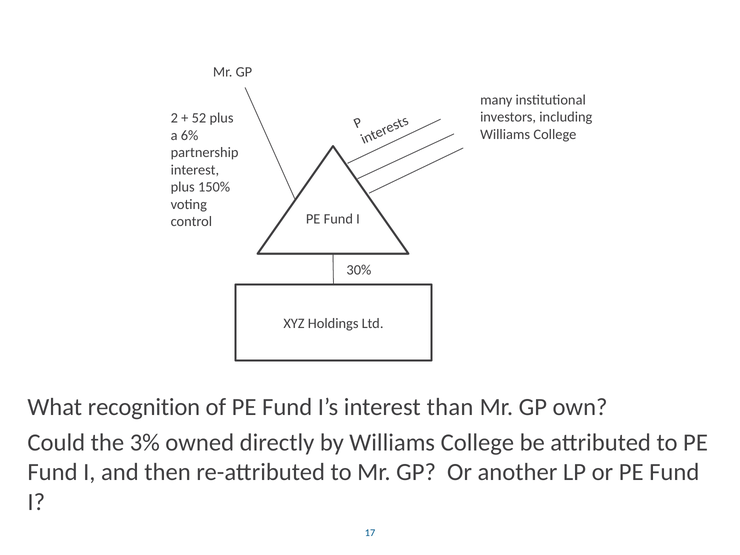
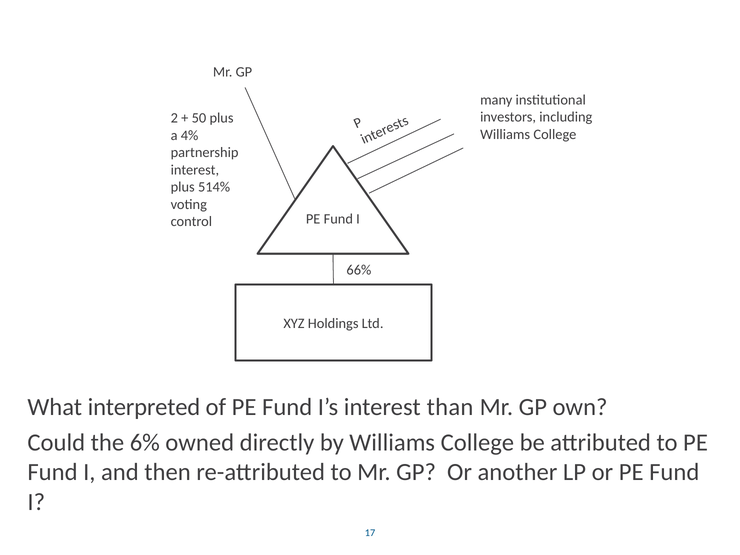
52: 52 -> 50 (199, 118)
6%: 6% -> 4% (190, 135)
150%: 150% -> 514% (214, 187)
30%: 30% -> 66% (359, 270)
recognition: recognition -> interpreted (144, 407)
3%: 3% -> 6% (145, 443)
